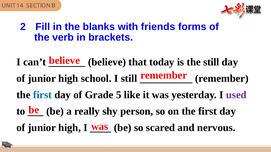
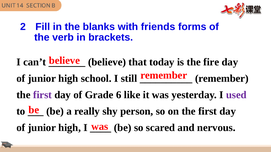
the still: still -> fire (211, 62)
first colour: blue -> purple (42, 95)
5: 5 -> 6 (119, 95)
